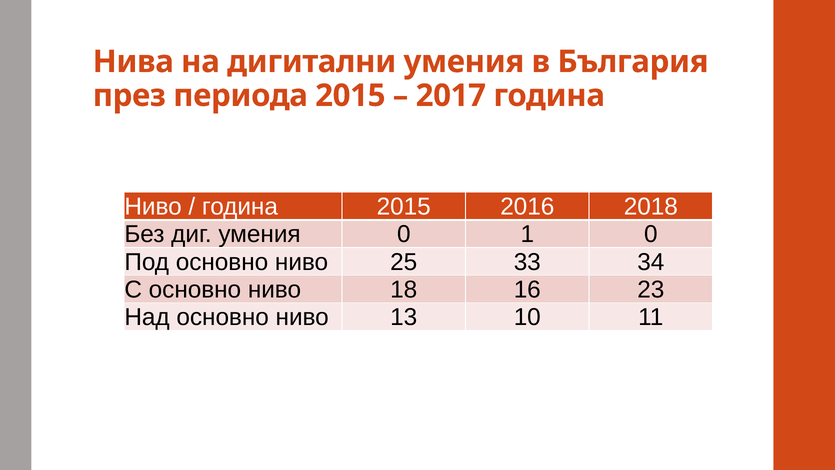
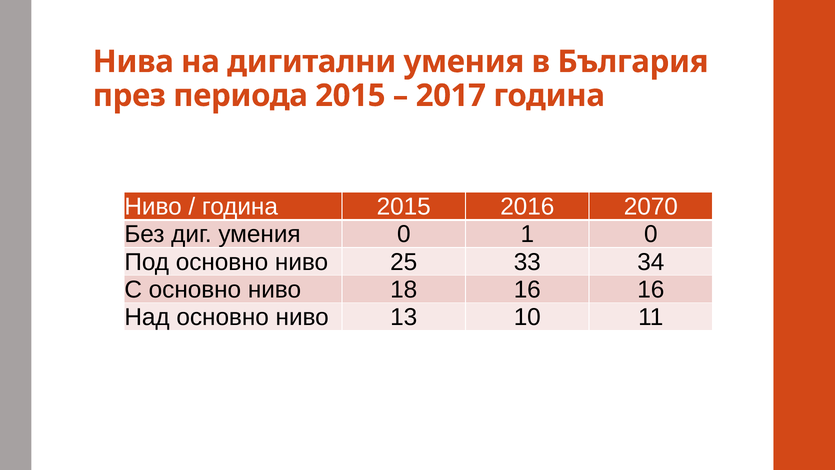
2018: 2018 -> 2070 (651, 207)
16 23: 23 -> 16 (651, 289)
